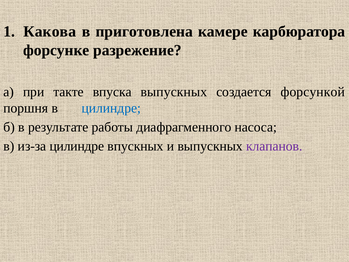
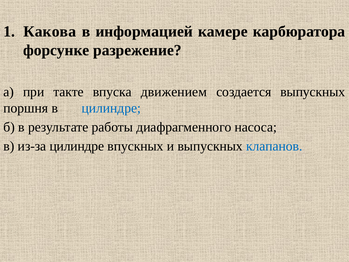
приготовлена: приготовлена -> информацией (144, 32)
впуска выпускных: выпускных -> движением (174, 92)
создается форсункой: форсункой -> выпускных (313, 92)
клапанов colour: purple -> blue (274, 146)
